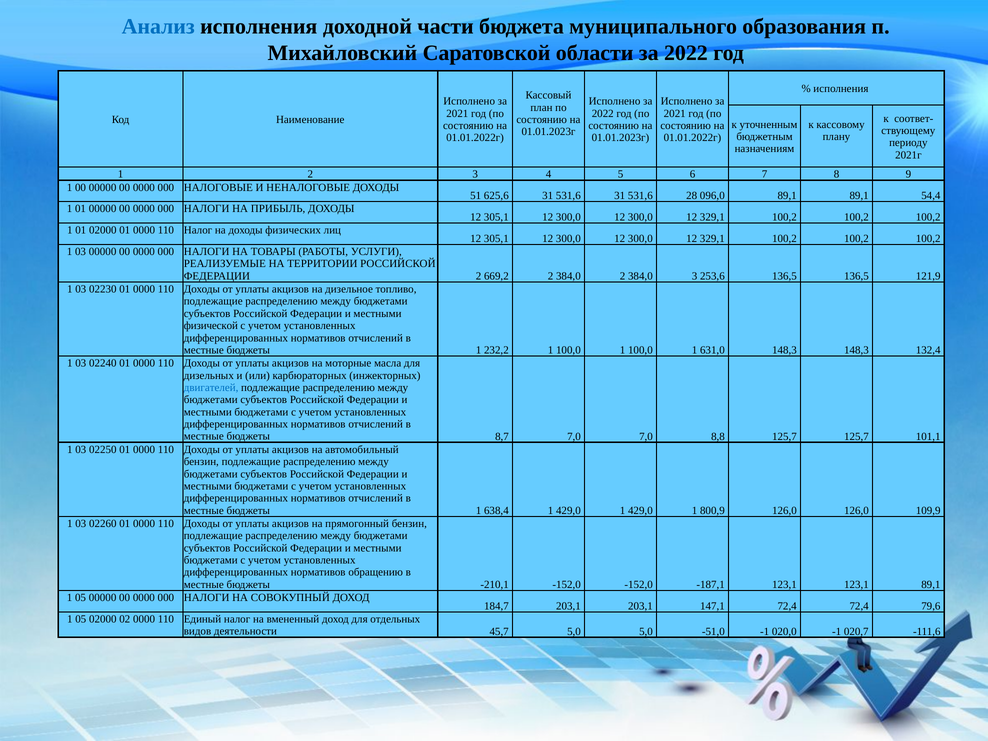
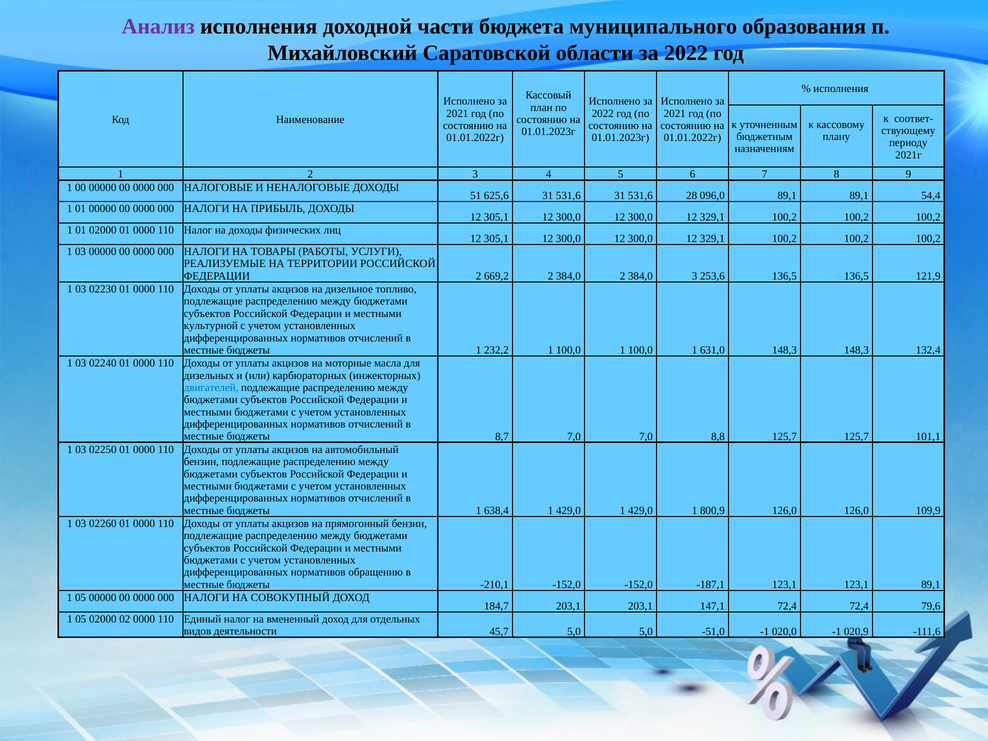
Анализ colour: blue -> purple (158, 27)
физической: физической -> культурной (211, 326)
020,7: 020,7 -> 020,9 (856, 631)
